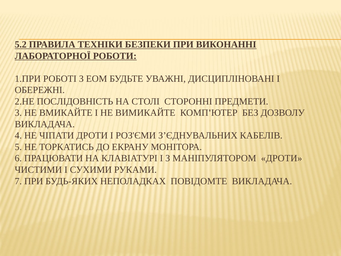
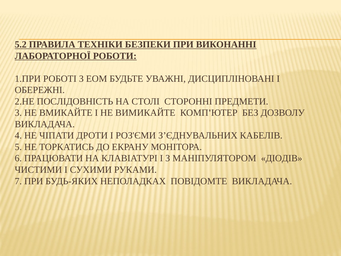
МАНІПУЛЯТОРОМ ДРОТИ: ДРОТИ -> ДІОДІВ (282, 158)
